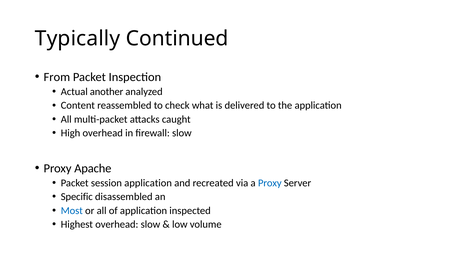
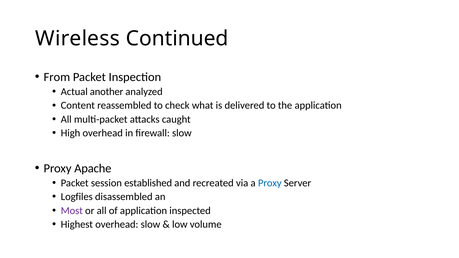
Typically: Typically -> Wireless (78, 39)
session application: application -> established (148, 183)
Specific: Specific -> Logfiles (77, 197)
Most colour: blue -> purple (72, 211)
